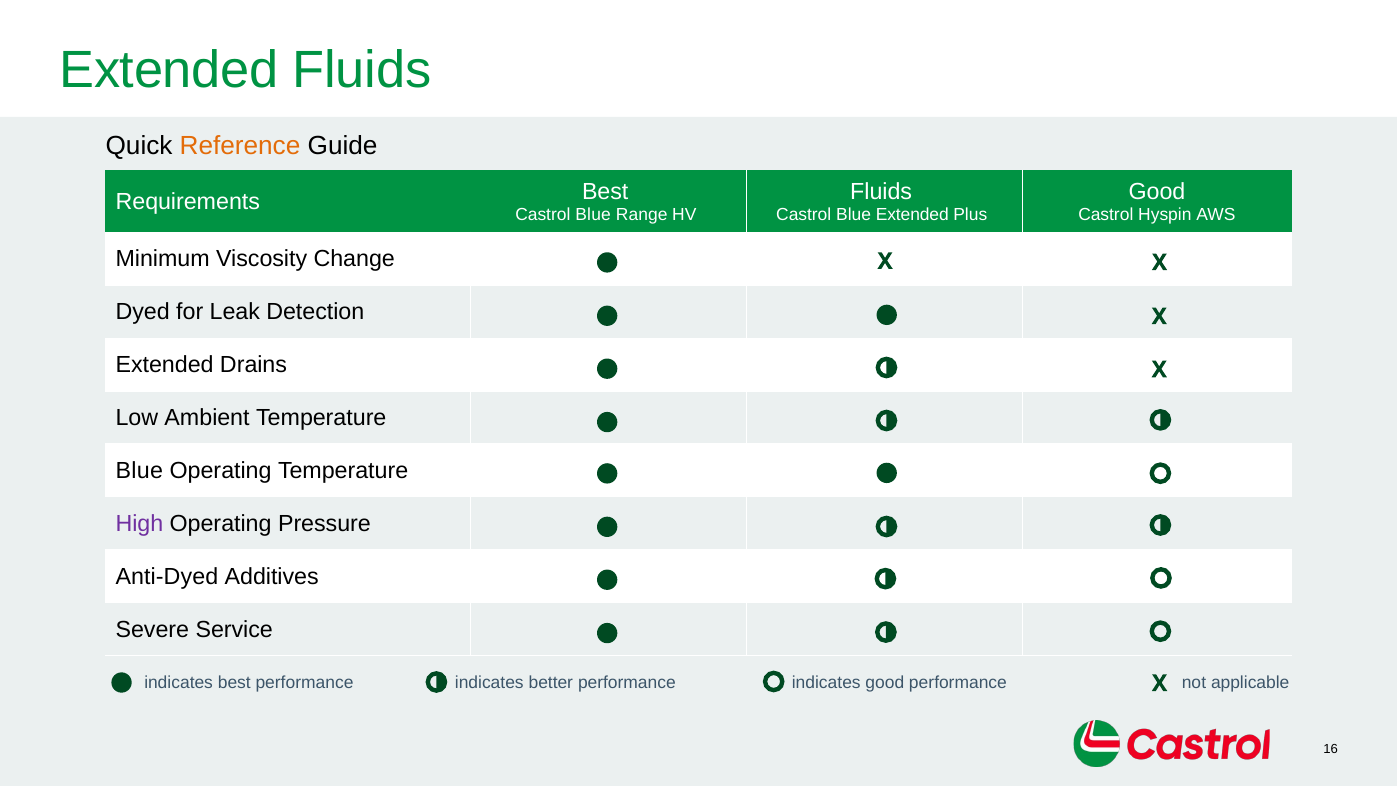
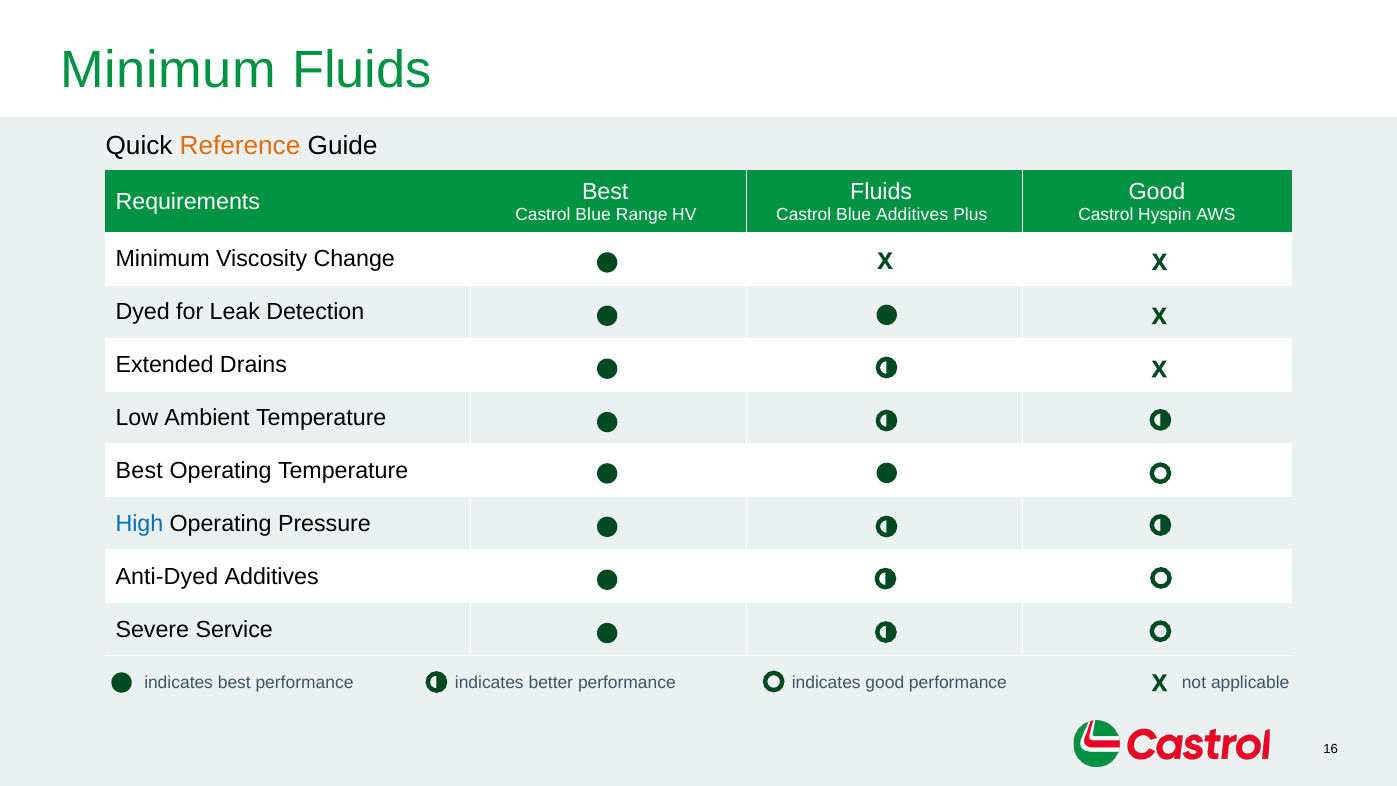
Extended: Extended -> Minimum (168, 70)
Blue Extended: Extended -> Additives (912, 215)
Blue: Blue -> Best (139, 471)
High colour: purple -> blue (139, 523)
